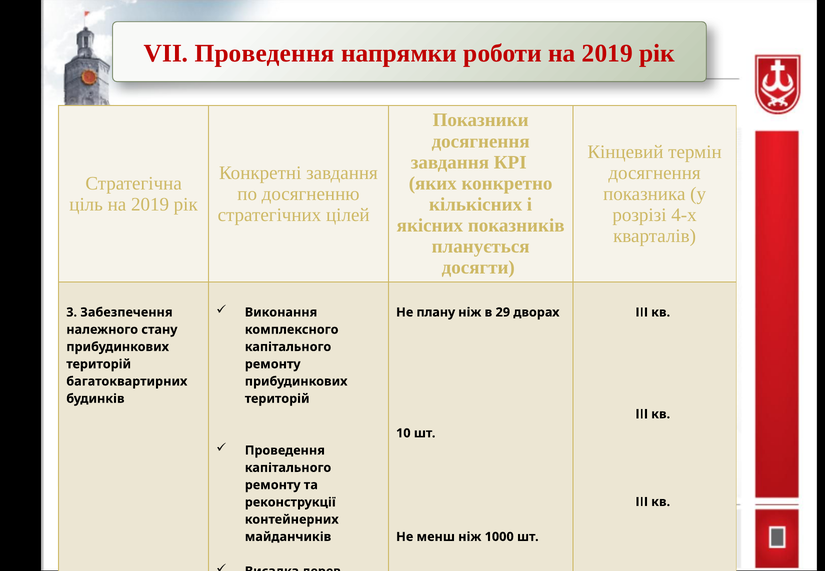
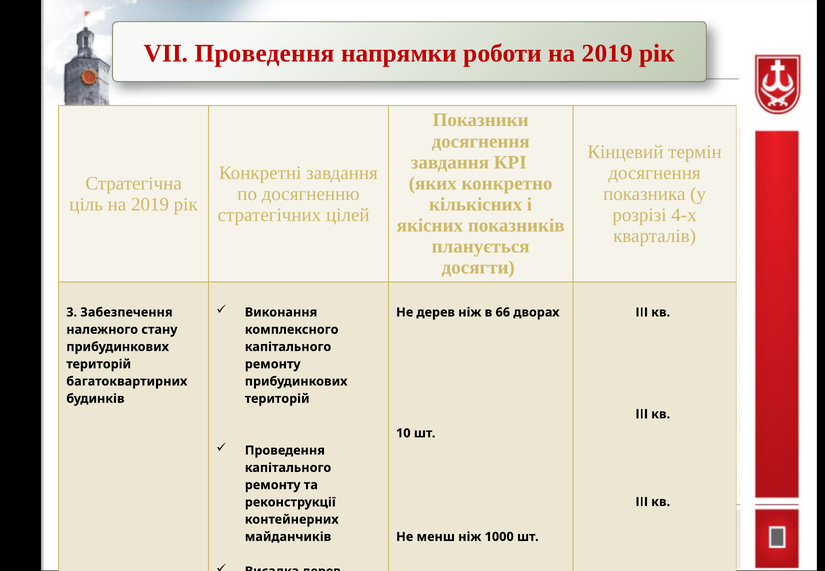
Не плану: плану -> дерев (436, 312)
29: 29 -> 66 (503, 312)
